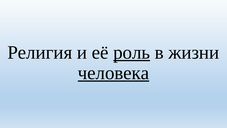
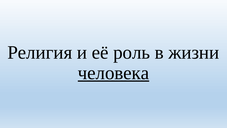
роль underline: present -> none (132, 52)
